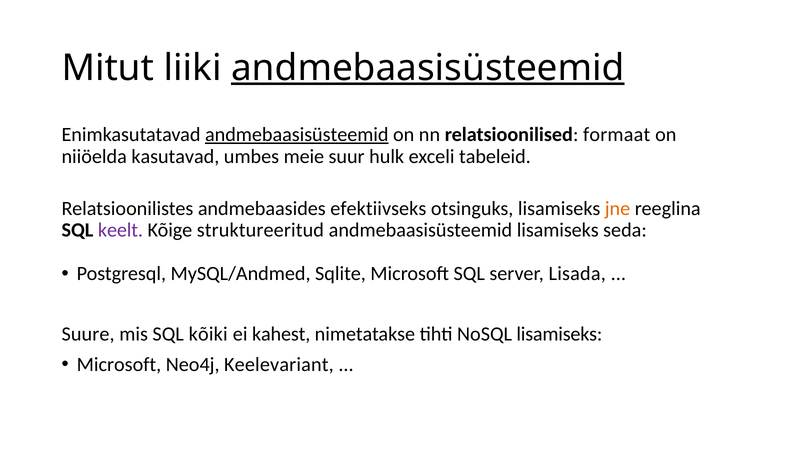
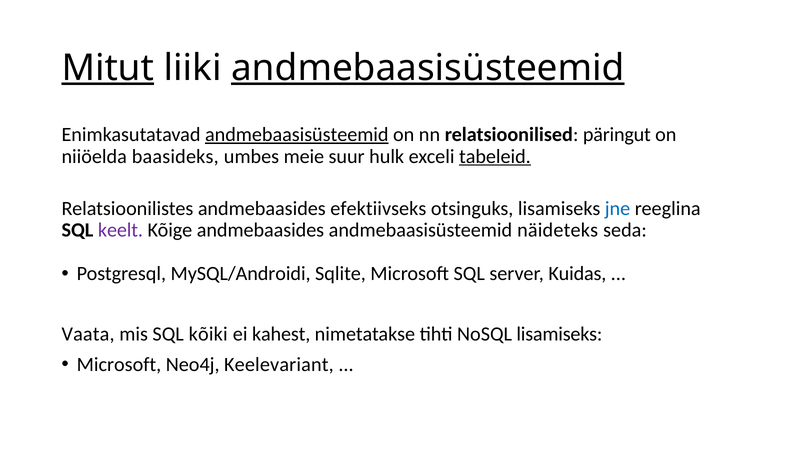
Mitut underline: none -> present (108, 68)
formaat: formaat -> päringut (617, 135)
kasutavad: kasutavad -> baasideks (175, 156)
tabeleid underline: none -> present (495, 156)
jne colour: orange -> blue (618, 208)
Kõige struktureeritud: struktureeritud -> andmebaasides (260, 230)
andmebaasisüsteemid lisamiseks: lisamiseks -> näideteks (558, 230)
MySQL/Andmed: MySQL/Andmed -> MySQL/Androidi (241, 274)
Lisada: Lisada -> Kuidas (577, 274)
Suure: Suure -> Vaata (88, 334)
